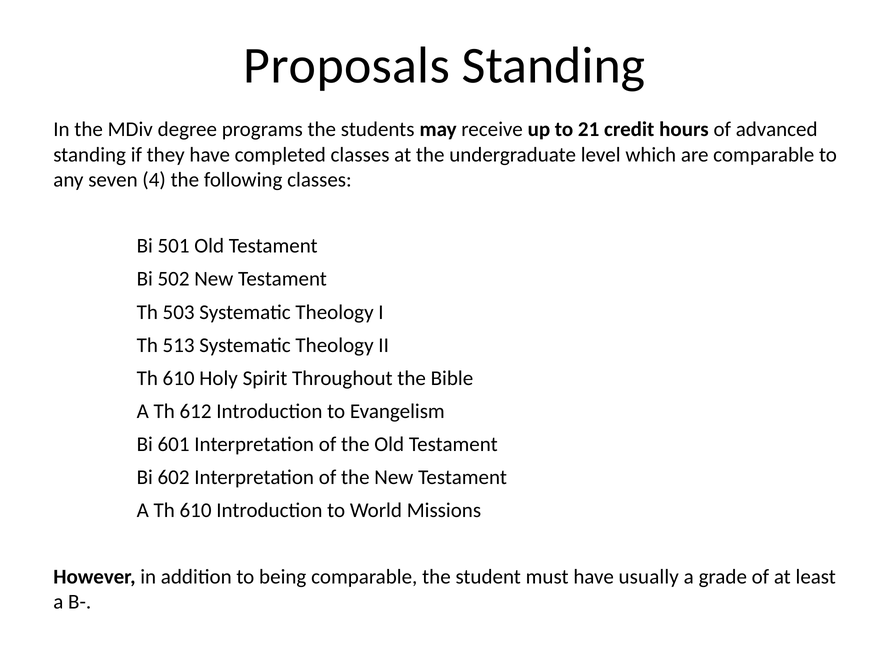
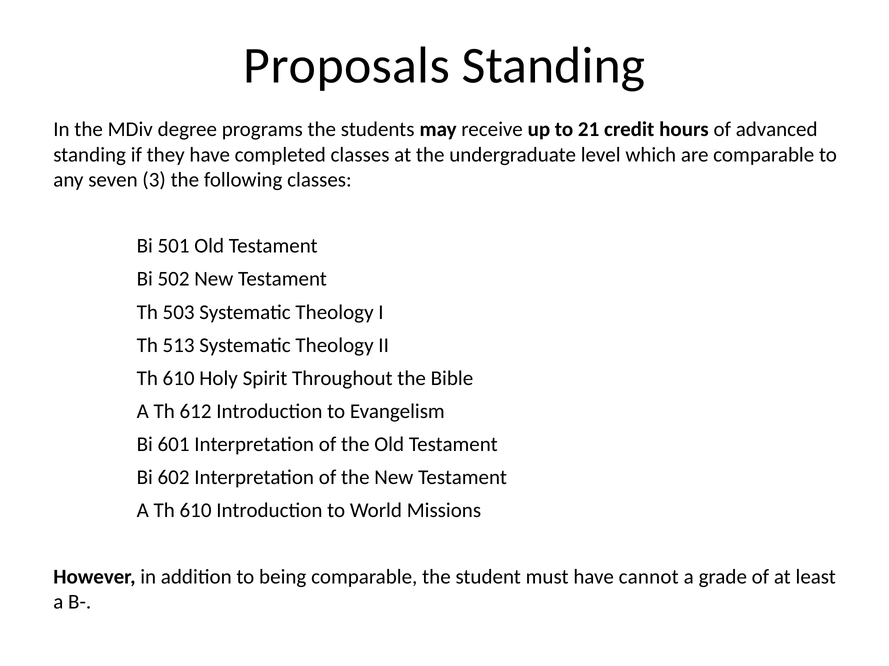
4: 4 -> 3 (154, 180)
usually: usually -> cannot (649, 577)
